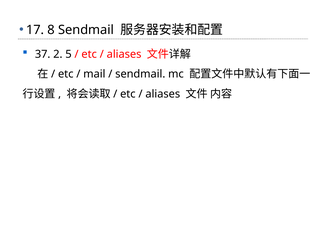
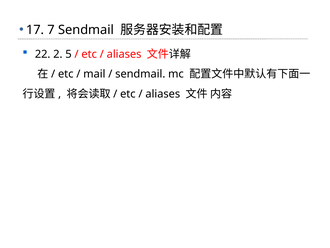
8: 8 -> 7 (51, 30)
37: 37 -> 22 (43, 54)
